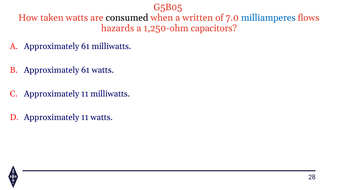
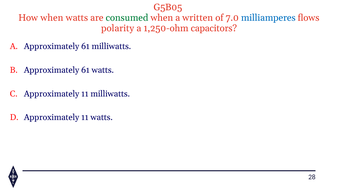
How taken: taken -> when (52, 18)
consumed colour: black -> green (127, 18)
hazards: hazards -> polarity (118, 28)
